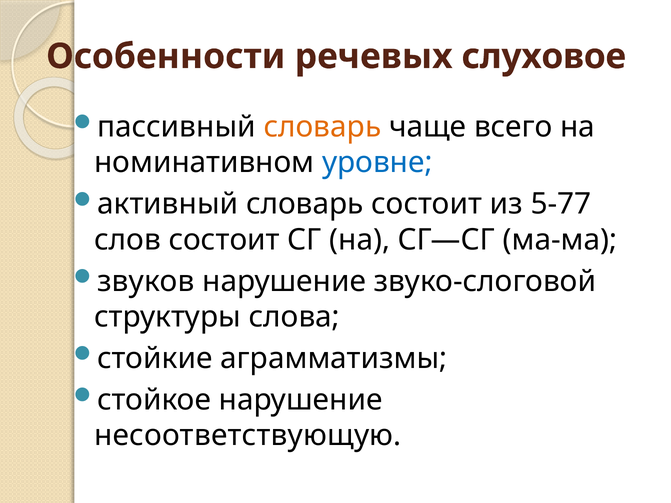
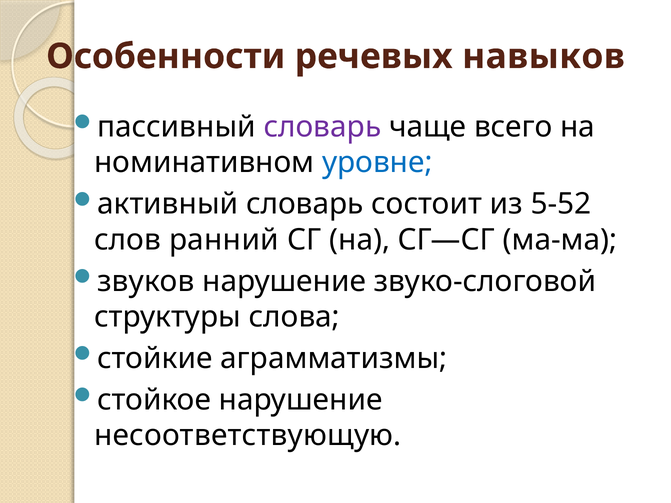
слуховое: слуховое -> навыков (543, 56)
словарь colour: orange -> purple (322, 127)
5-77: 5-77 -> 5-52 (561, 204)
слов состоит: состоит -> ранний (224, 240)
